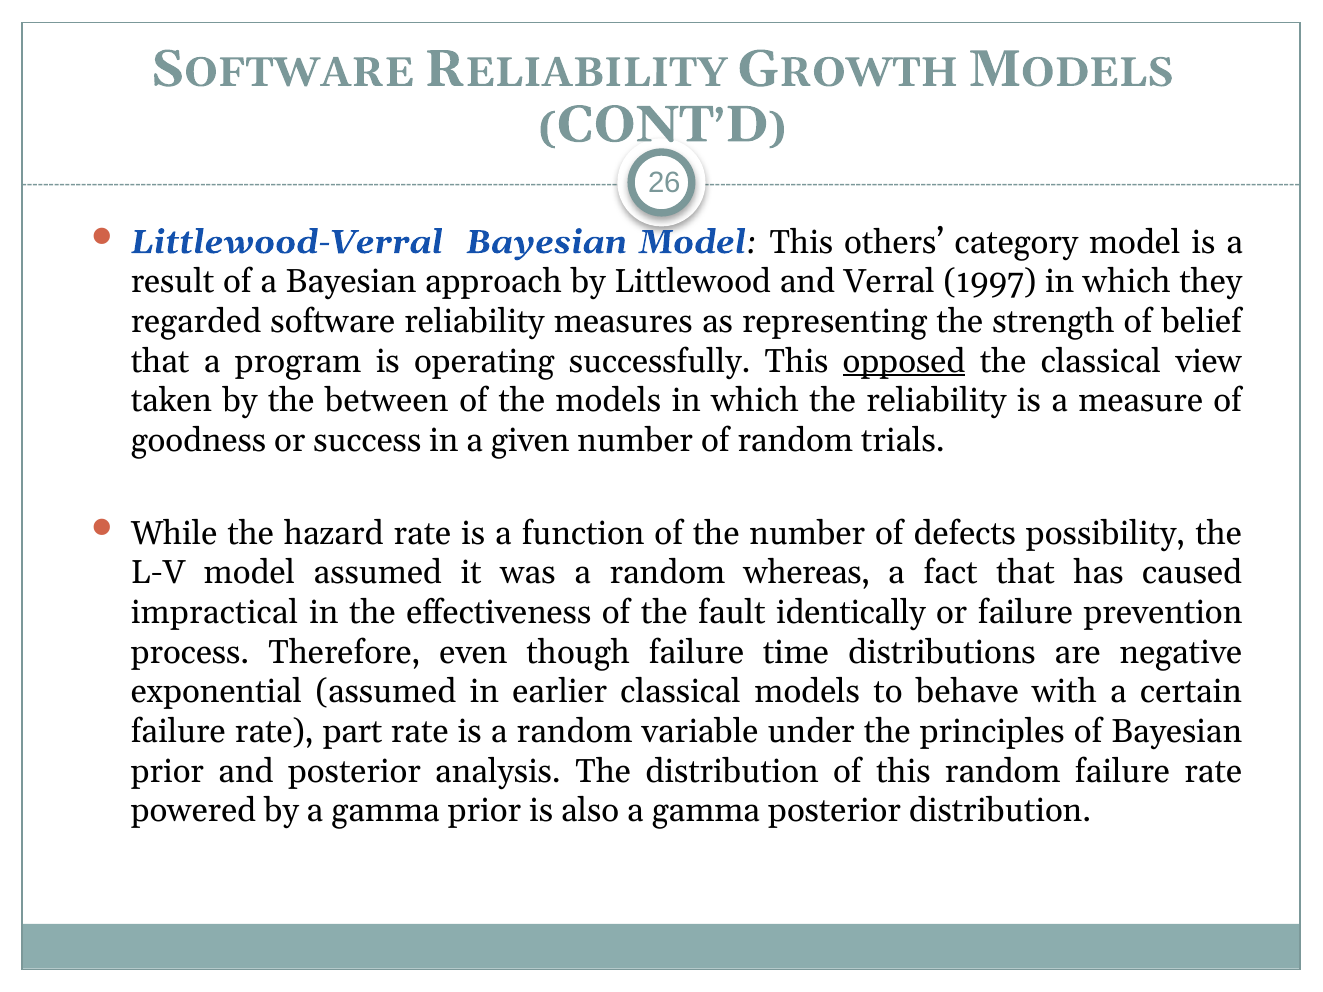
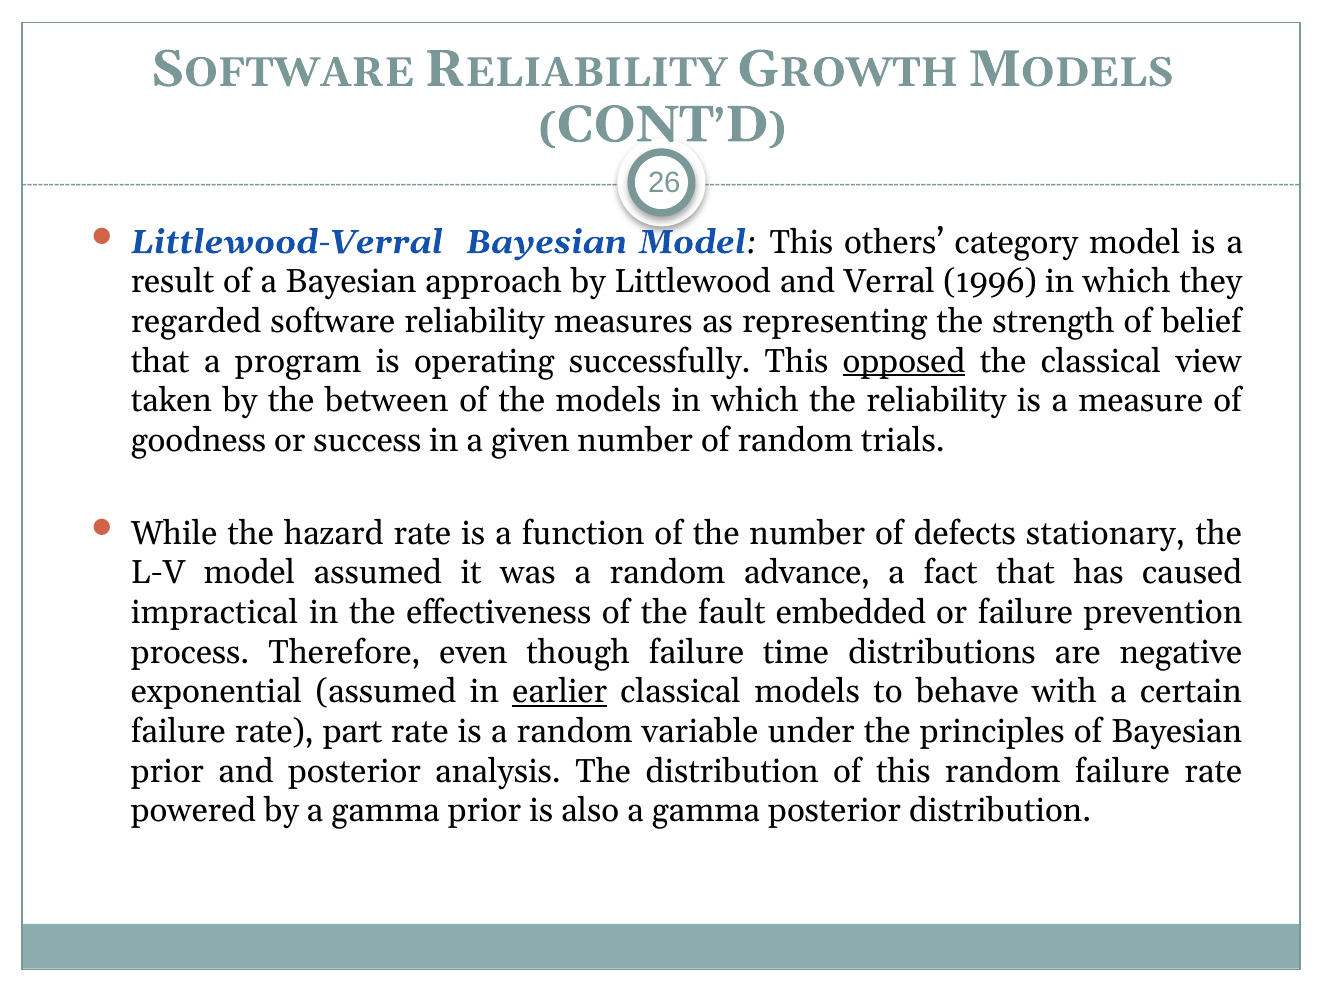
1997: 1997 -> 1996 (990, 282)
possibility: possibility -> stationary (1105, 533)
whereas: whereas -> advance (807, 573)
identically: identically -> embedded (851, 613)
earlier underline: none -> present (560, 692)
